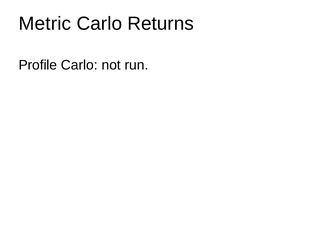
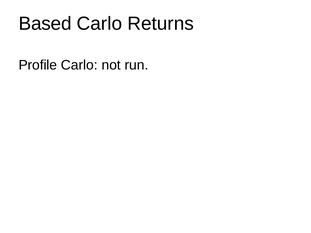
Metric: Metric -> Based (45, 24)
